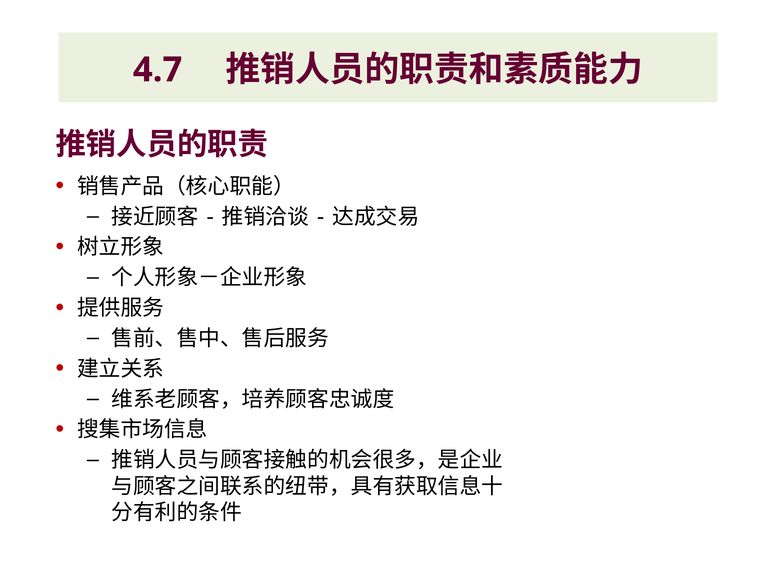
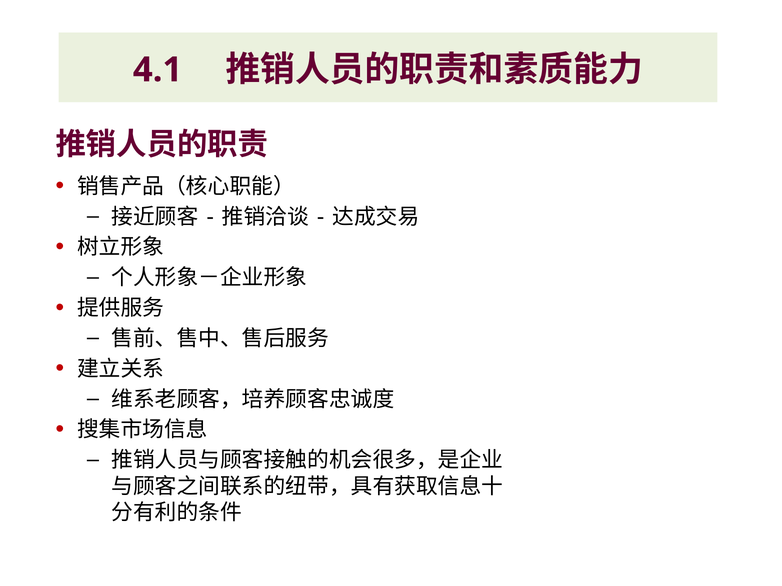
4.7: 4.7 -> 4.1 (158, 70)
